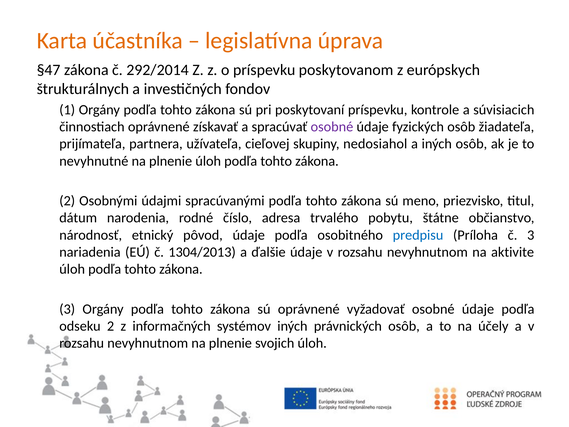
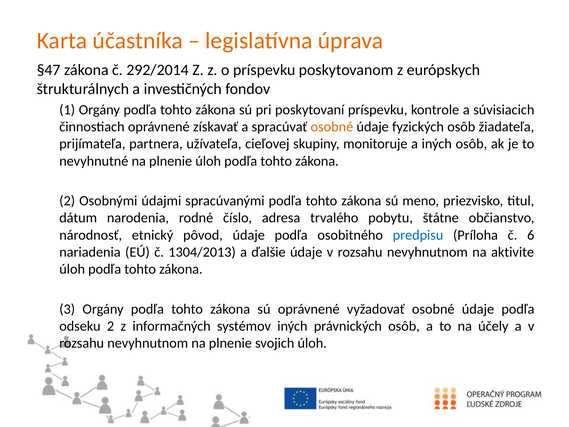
osobné colour: purple -> orange (332, 127)
nedosiahol: nedosiahol -> monitoruje (375, 144)
č 3: 3 -> 6 (531, 235)
